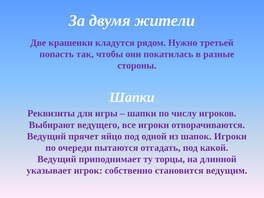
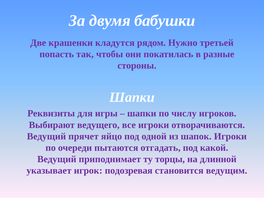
жители: жители -> бабушки (165, 21)
собственно: собственно -> подозревая (129, 171)
